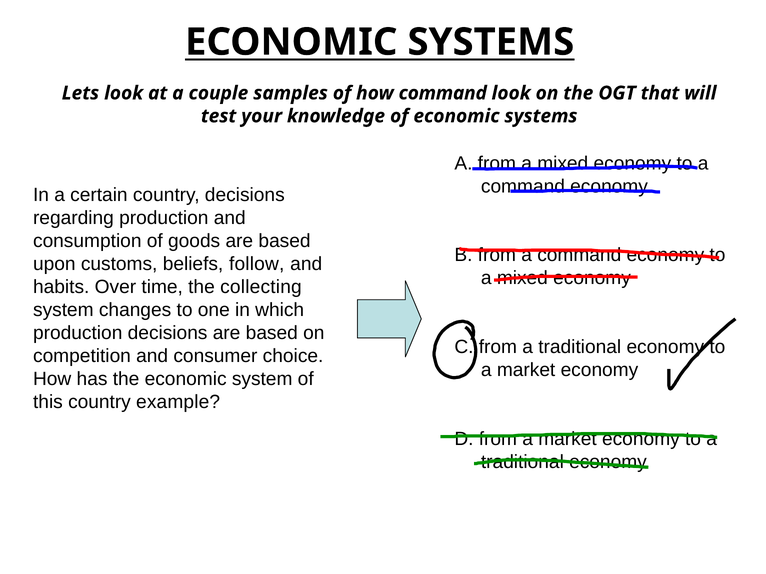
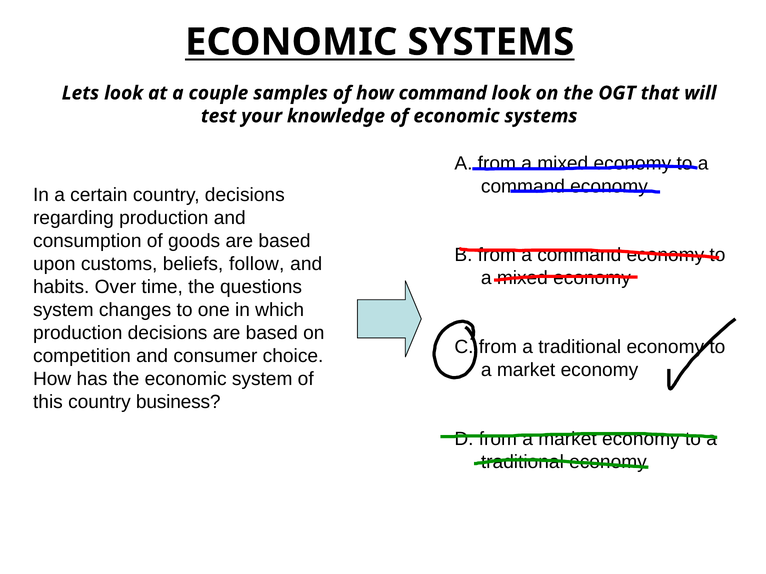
collecting: collecting -> questions (261, 287)
example: example -> business (178, 402)
